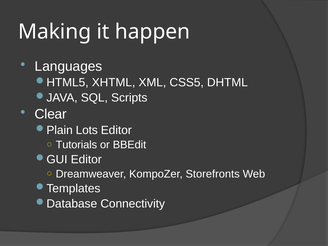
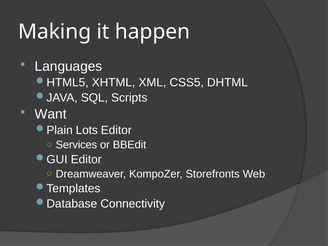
Clear: Clear -> Want (51, 114)
Tutorials: Tutorials -> Services (76, 145)
